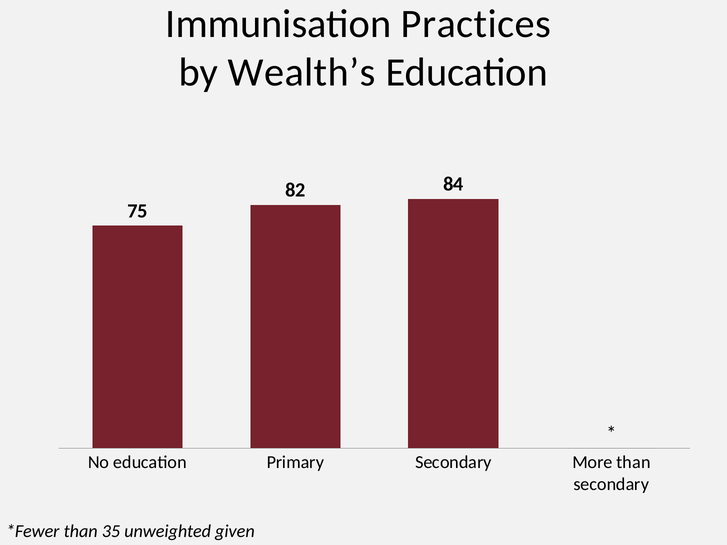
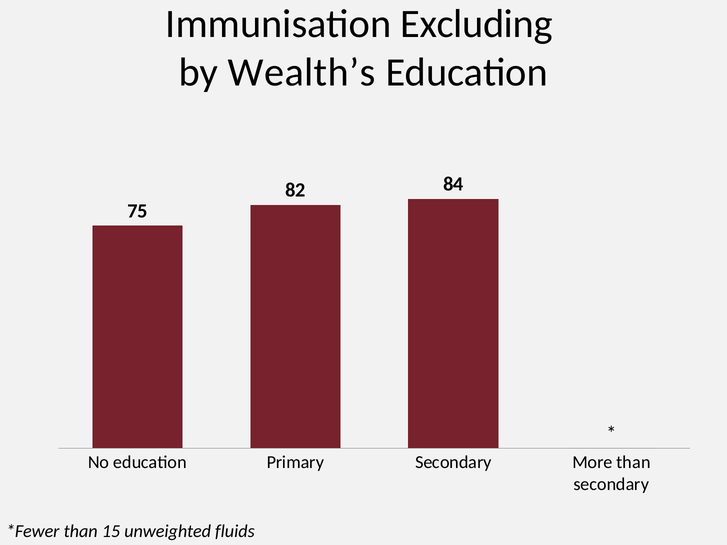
Practices: Practices -> Excluding (476, 24)
35: 35 -> 15 (111, 531)
given: given -> fluids (235, 531)
